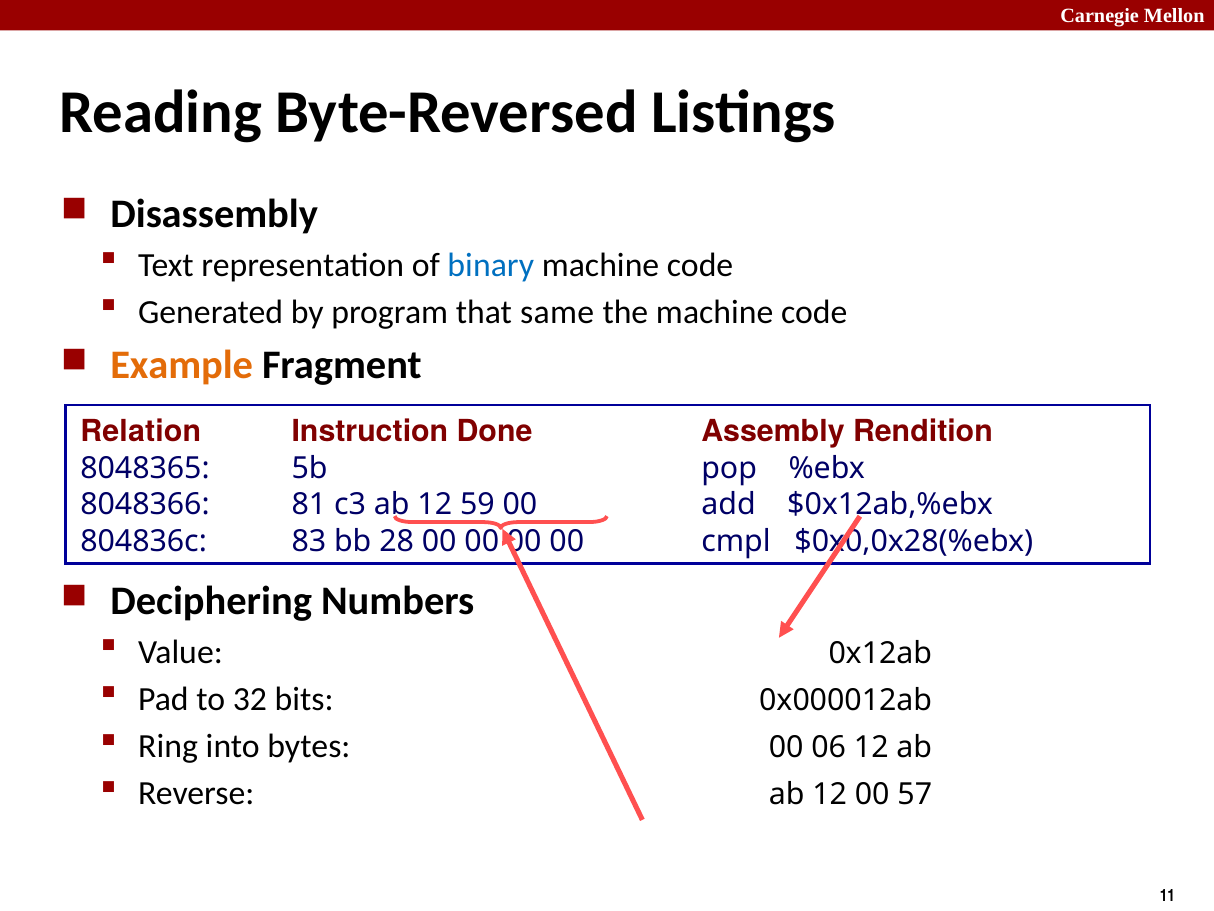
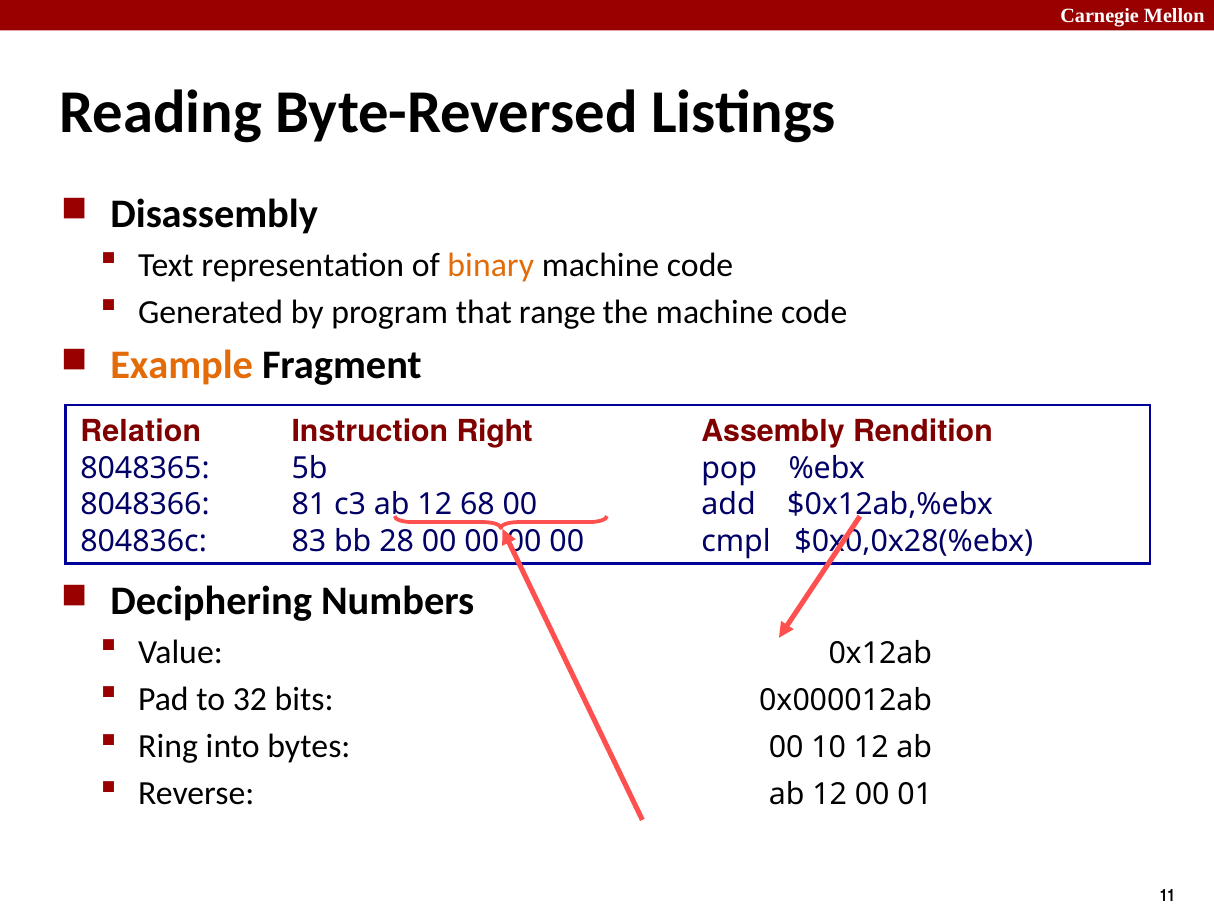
binary colour: blue -> orange (491, 265)
same: same -> range (557, 312)
Done: Done -> Right (495, 432)
59: 59 -> 68 (477, 505)
06: 06 -> 10 (829, 747)
57: 57 -> 01 (915, 794)
